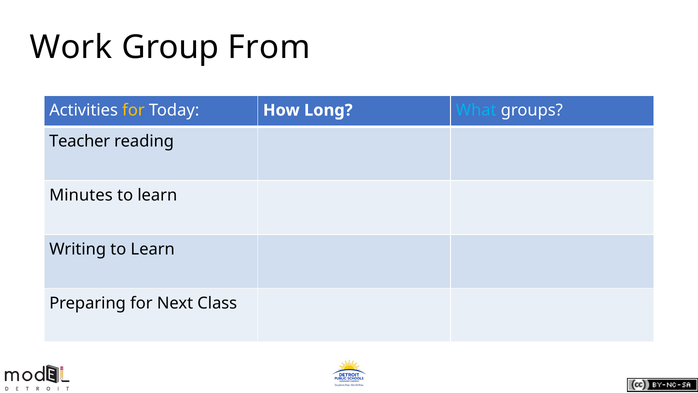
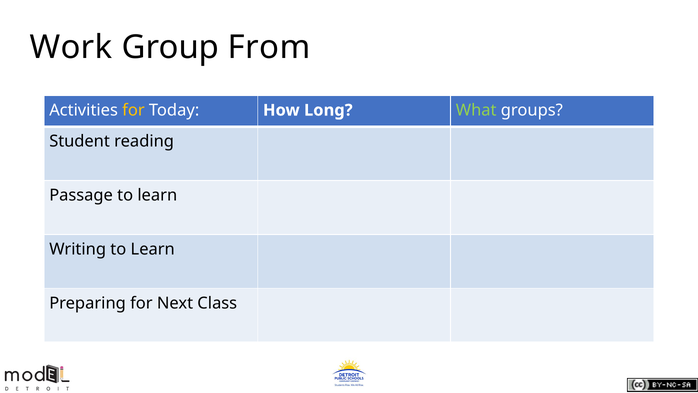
What colour: light blue -> light green (476, 110)
Teacher: Teacher -> Student (80, 141)
Minutes: Minutes -> Passage (81, 195)
